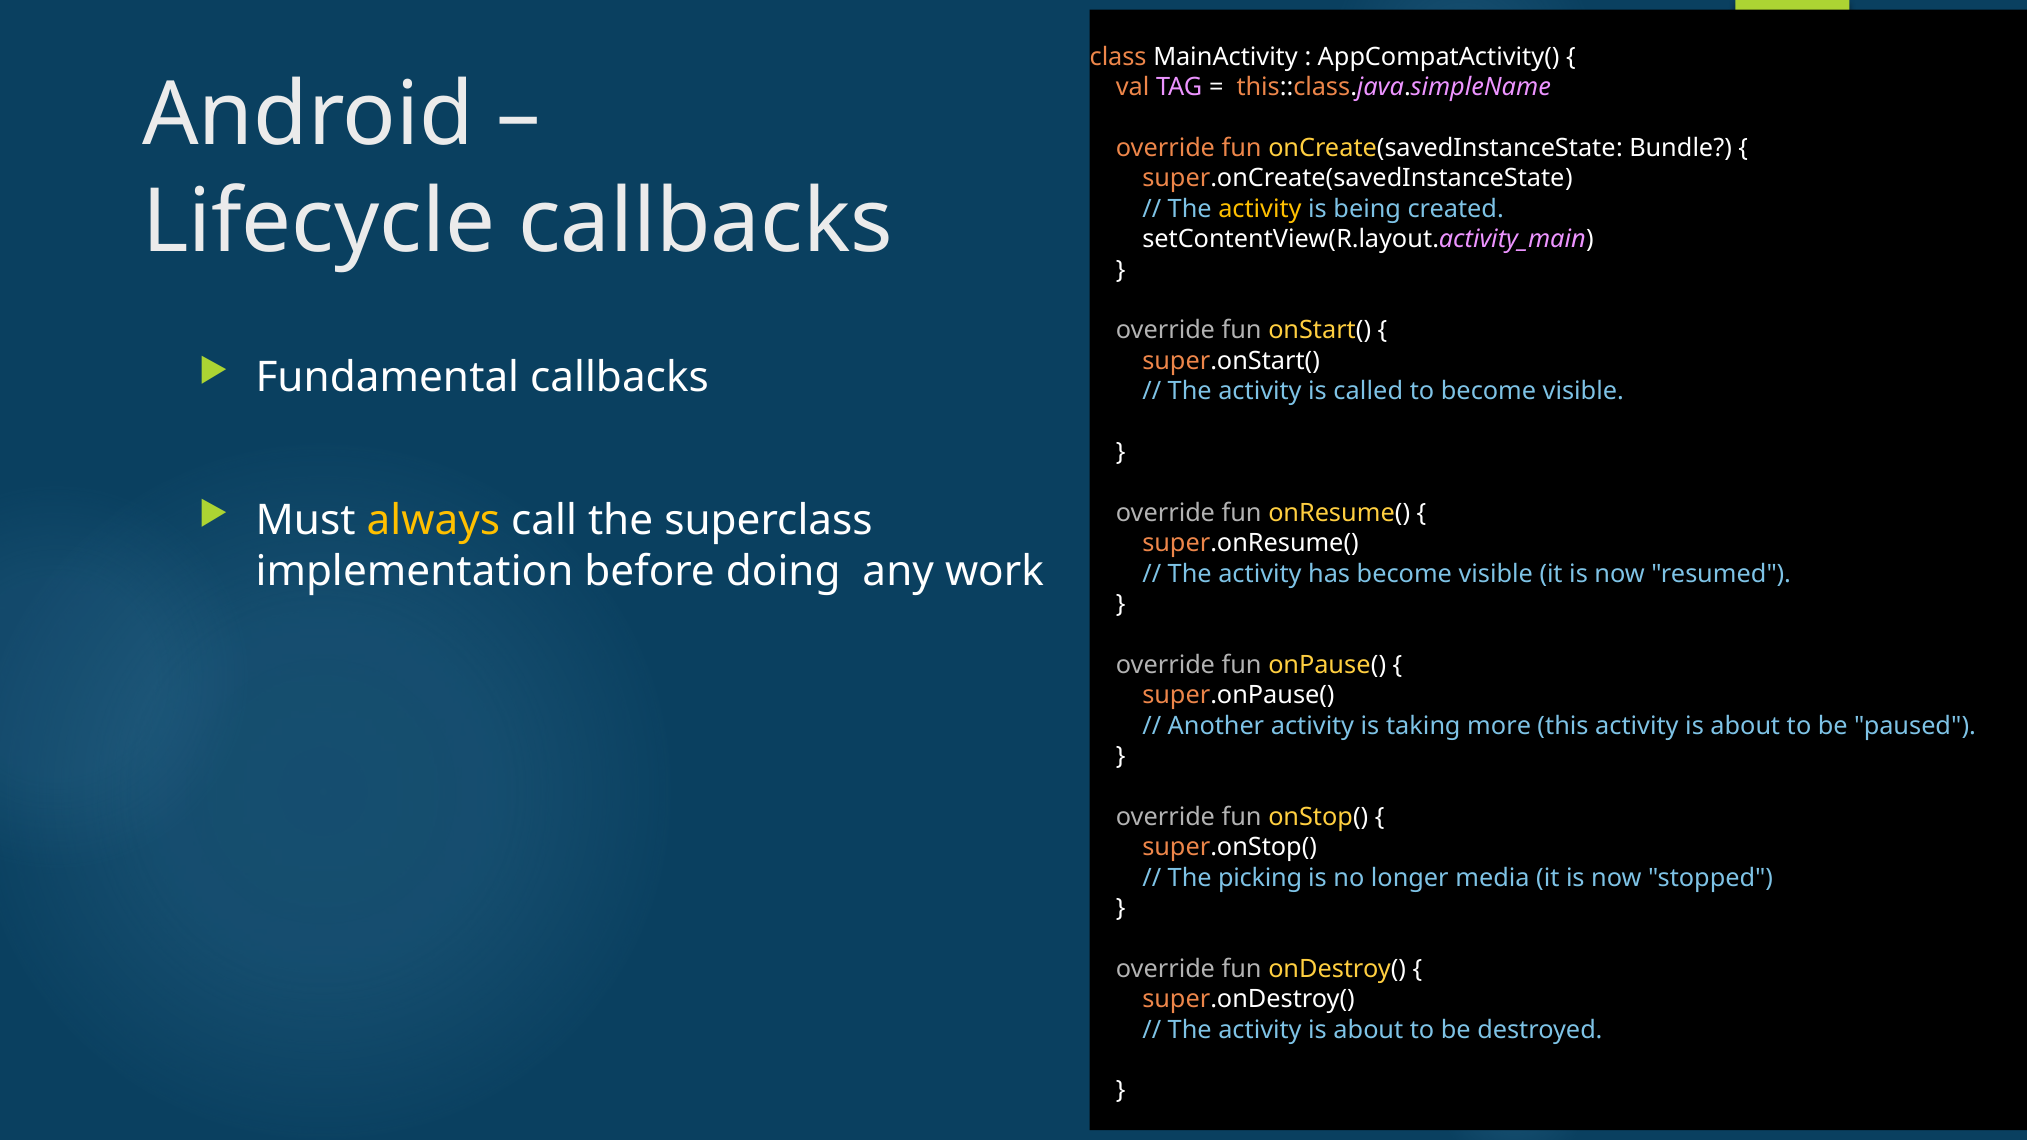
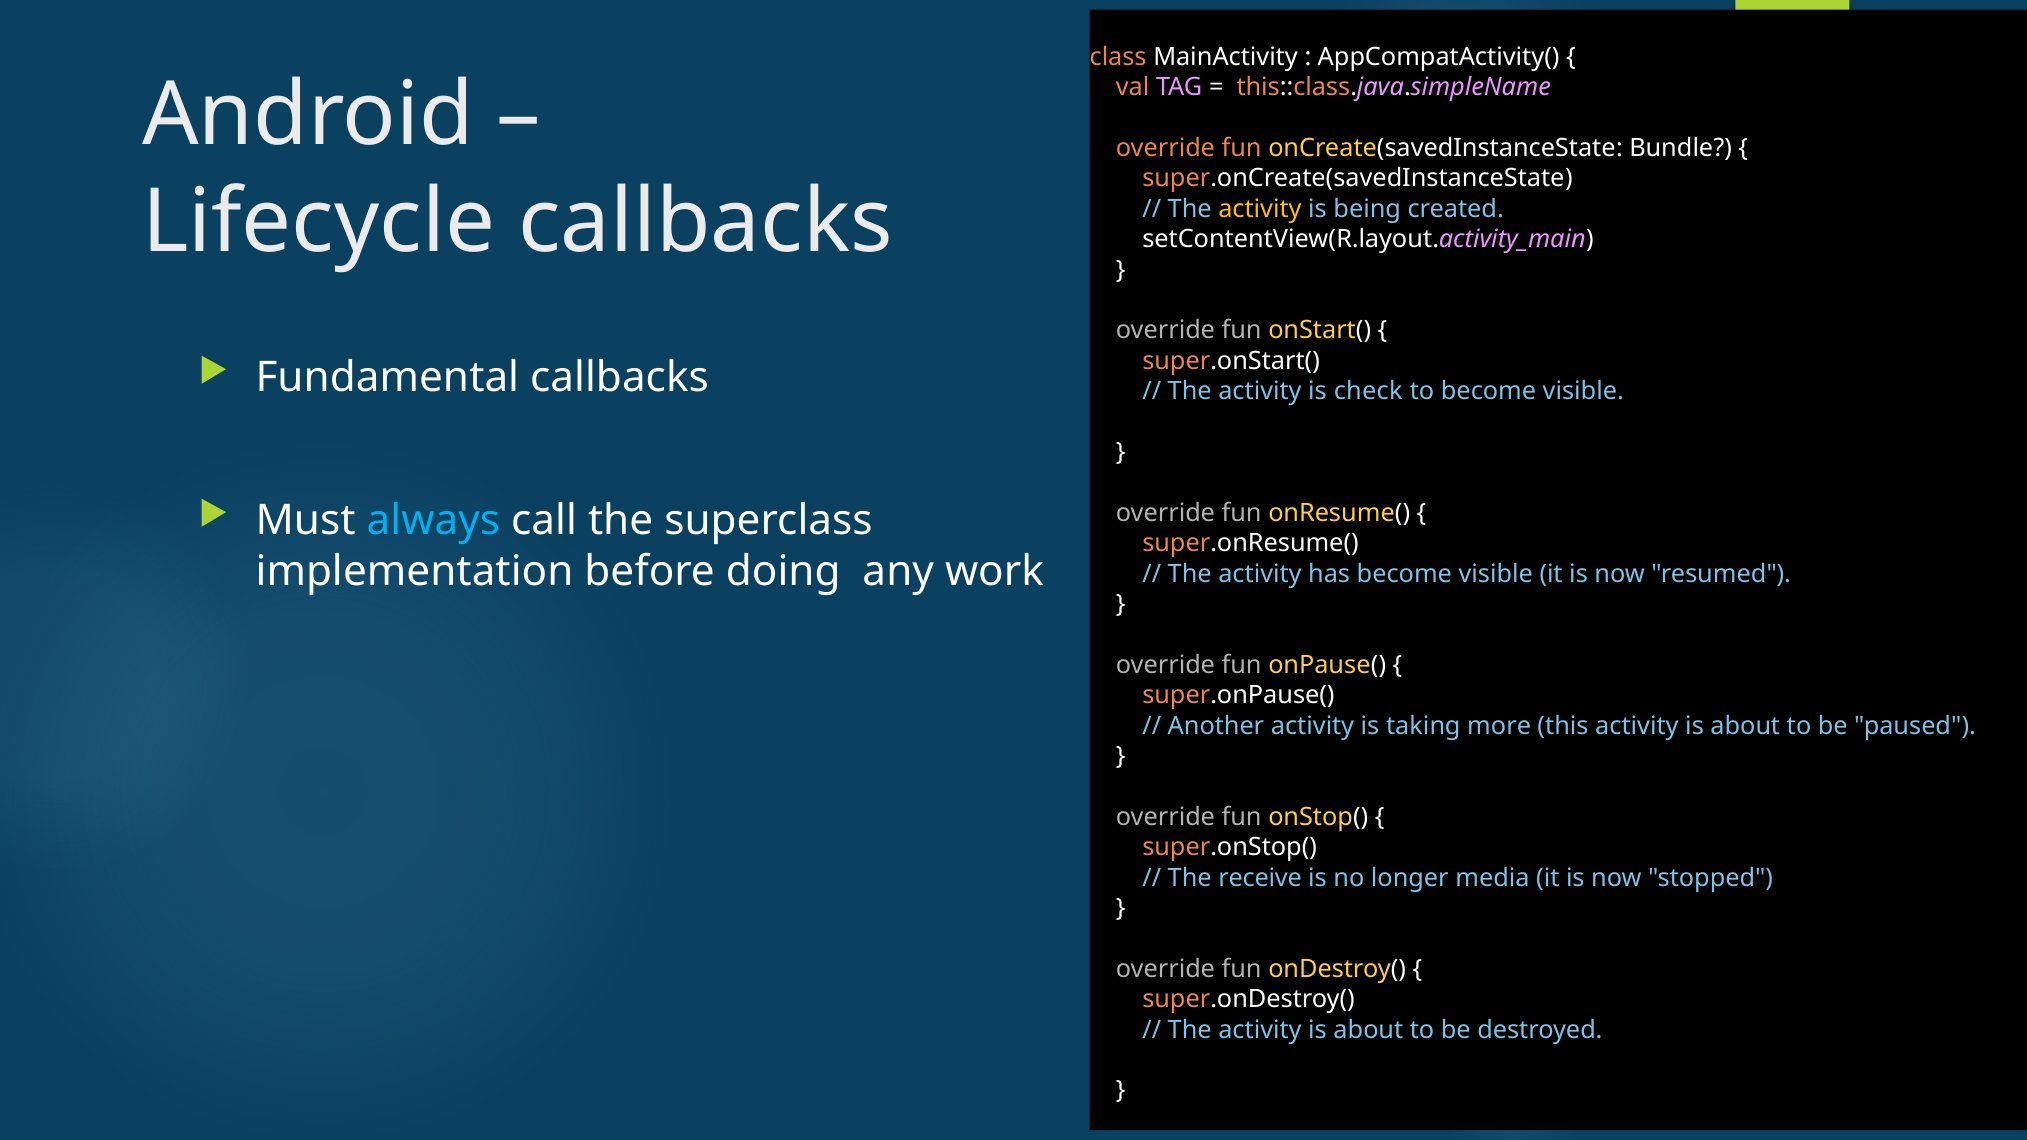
called: called -> check (1368, 391)
always colour: yellow -> light blue (433, 521)
picking: picking -> receive (1260, 878)
